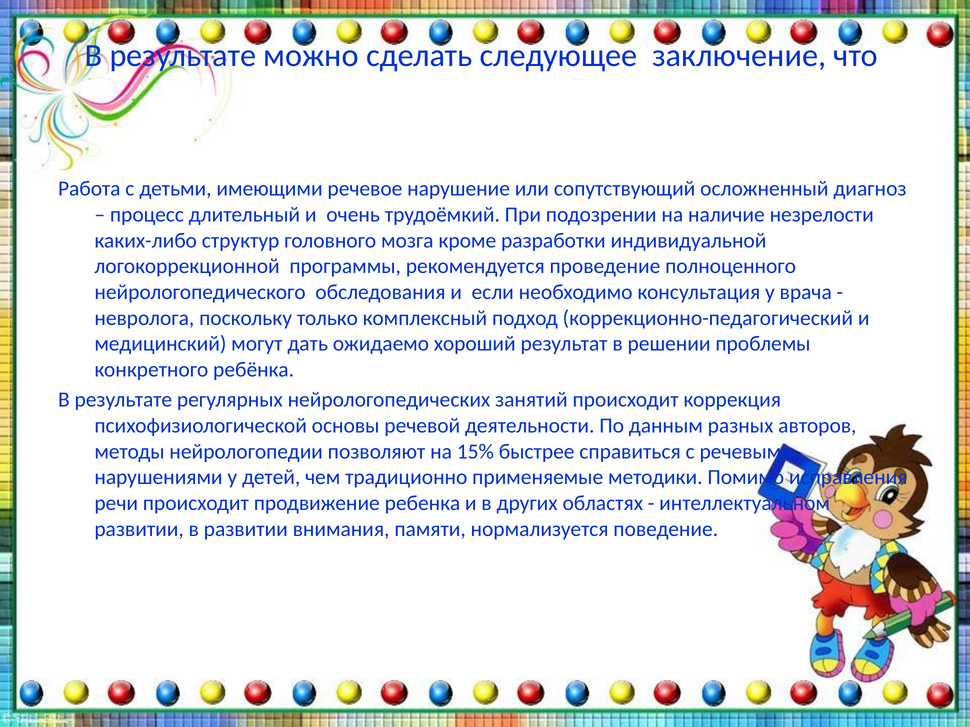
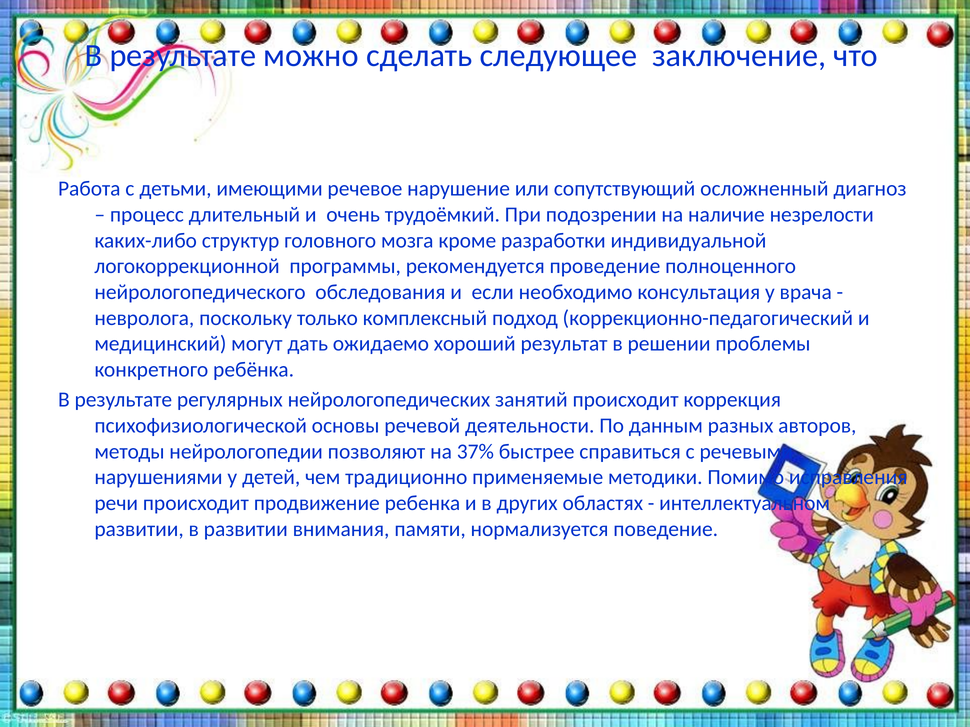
15%: 15% -> 37% (475, 452)
